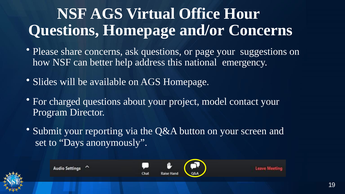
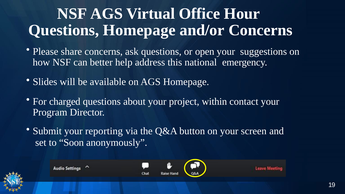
page: page -> open (205, 52)
model: model -> within (214, 102)
Days: Days -> Soon (71, 143)
